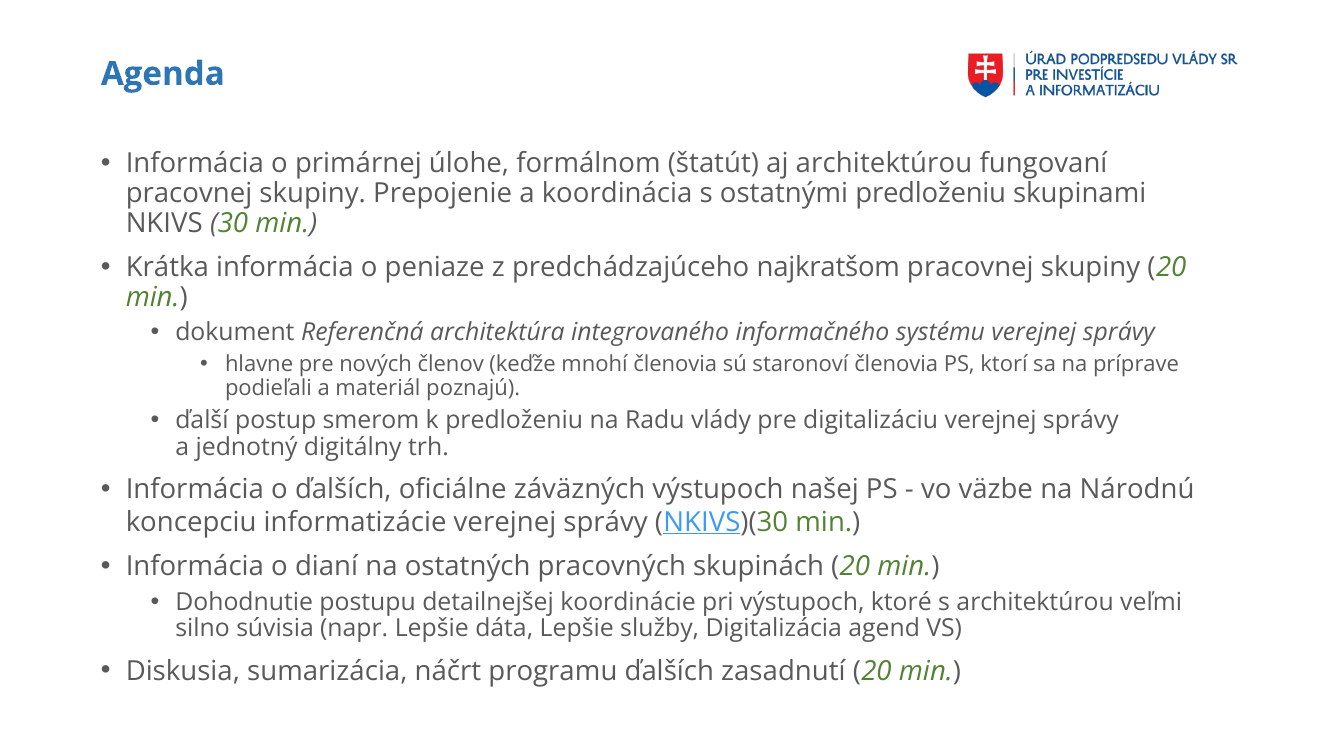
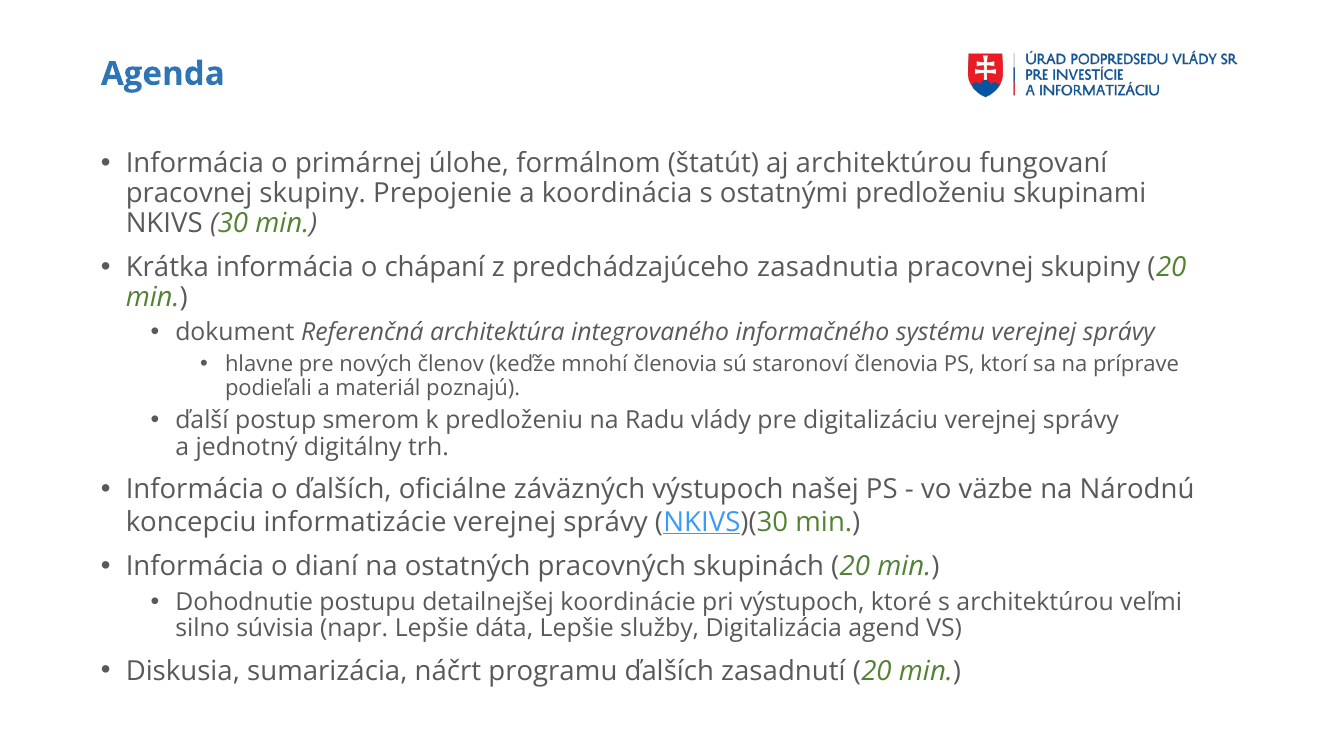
peniaze: peniaze -> chápaní (435, 267)
najkratšom: najkratšom -> zasadnutia (828, 267)
